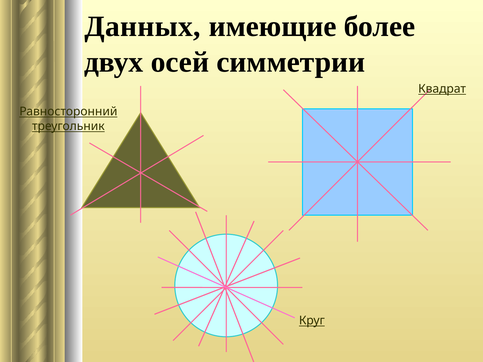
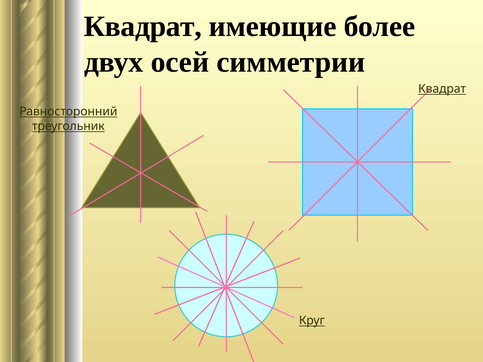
Данных: Данных -> Квадрат (143, 27)
